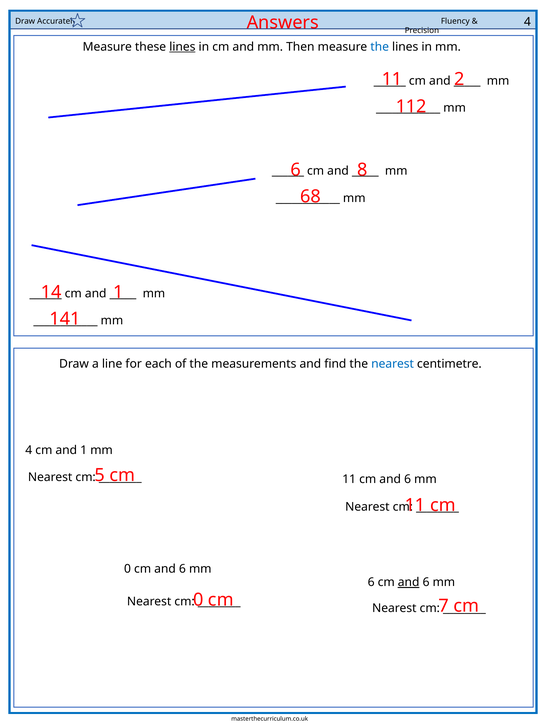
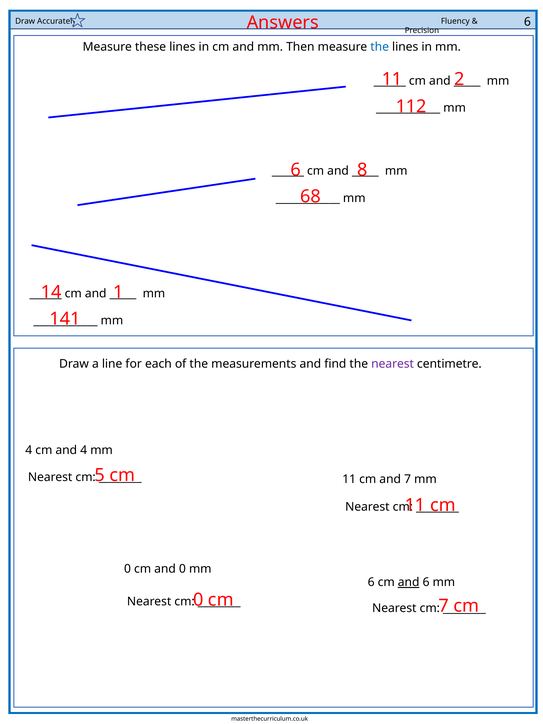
4: 4 -> 6 (527, 22)
lines underline: present -> none (182, 47)
nearest colour: blue -> purple (393, 364)
and 1: 1 -> 4 (84, 450)
11 cm and 6: 6 -> 7 (408, 479)
0 cm and 6: 6 -> 0 (182, 569)
